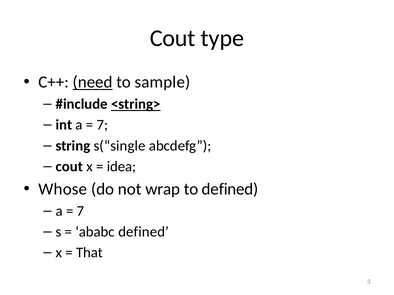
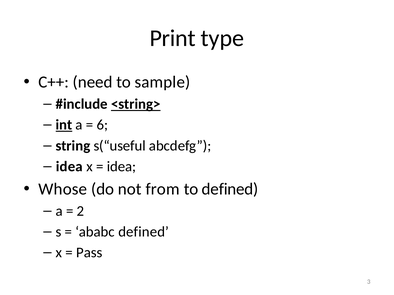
Cout: Cout -> Print (173, 38)
need underline: present -> none (93, 82)
int underline: none -> present (64, 125)
7: 7 -> 6 (102, 125)
s(“single: s(“single -> s(“useful (120, 146)
cout: cout -> idea (69, 167)
wrap: wrap -> from (163, 189)
7: 7 -> 2 (80, 211)
That: That -> Pass (89, 253)
